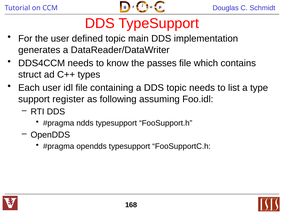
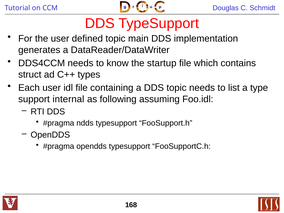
passes: passes -> startup (162, 63)
register: register -> internal (68, 99)
